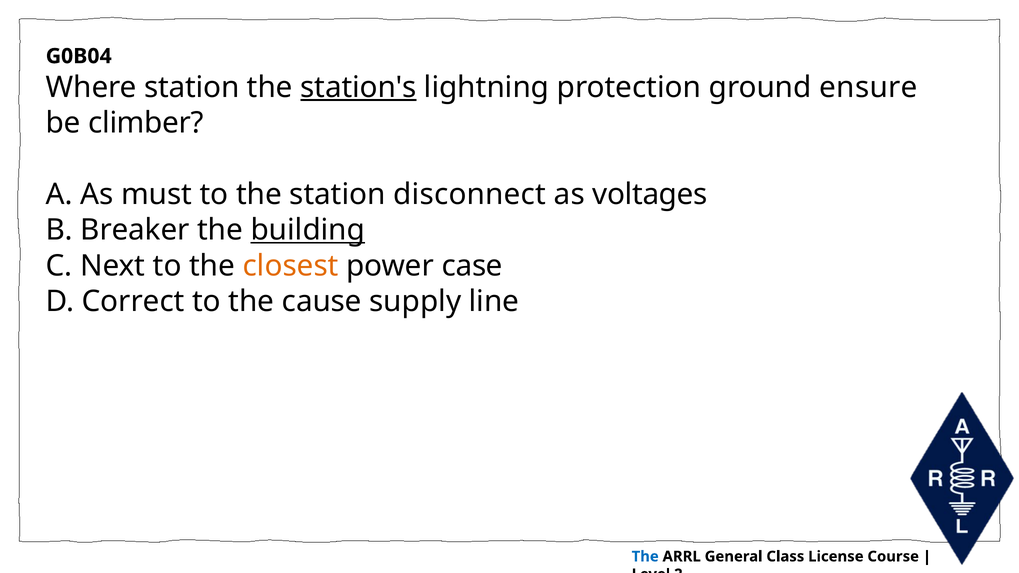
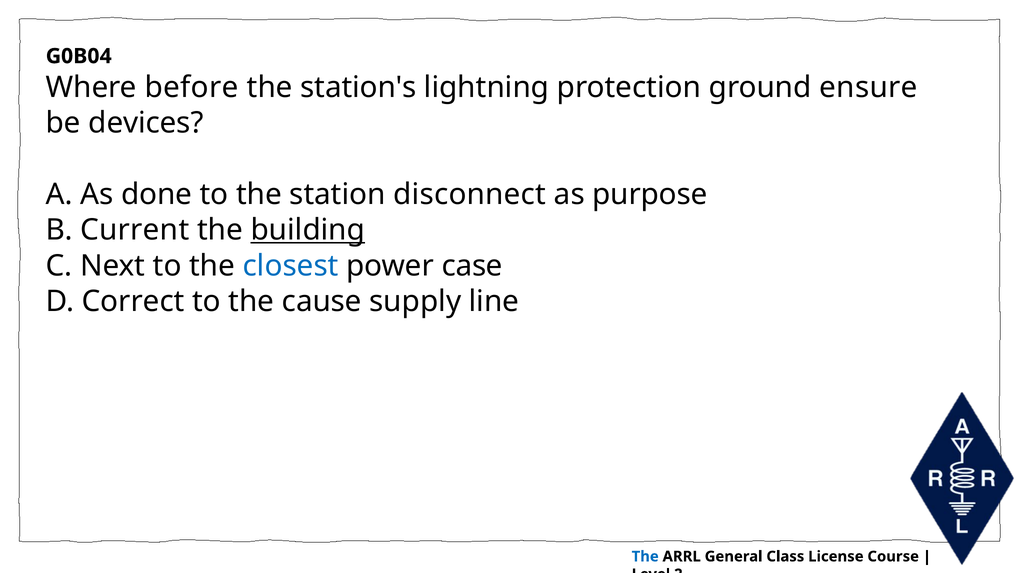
Where station: station -> before (192, 87)
station's underline: present -> none (358, 87)
climber: climber -> devices (146, 123)
must: must -> done (157, 194)
voltages: voltages -> purpose (650, 194)
Breaker: Breaker -> Current (135, 230)
closest colour: orange -> blue (291, 266)
